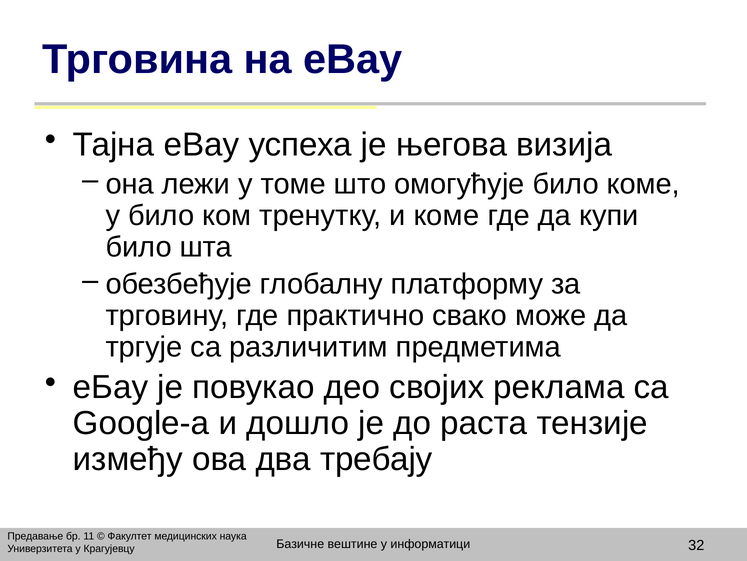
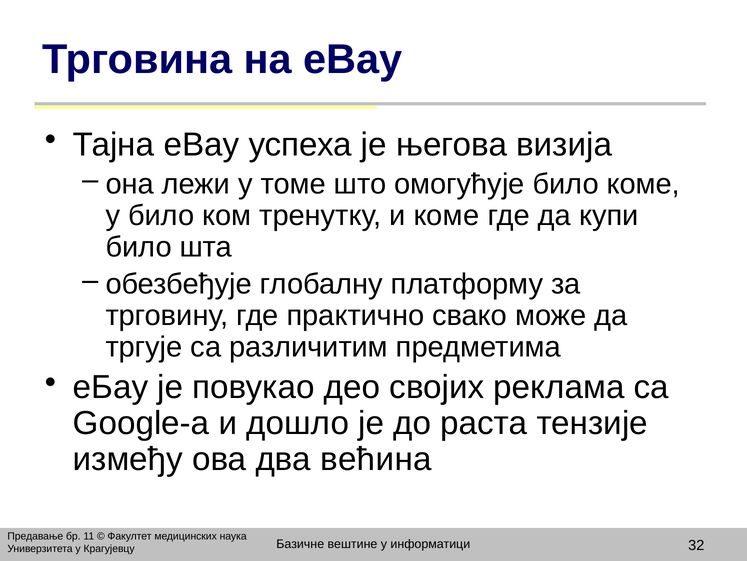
требају: требају -> већина (376, 459)
